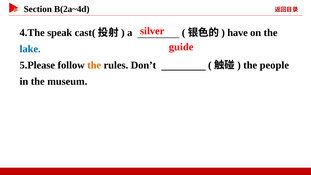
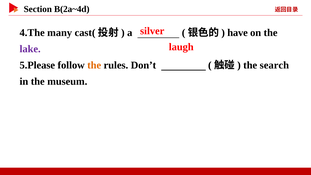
speak: speak -> many (60, 33)
guide: guide -> laugh (181, 47)
lake colour: blue -> purple (30, 49)
people: people -> search (274, 65)
